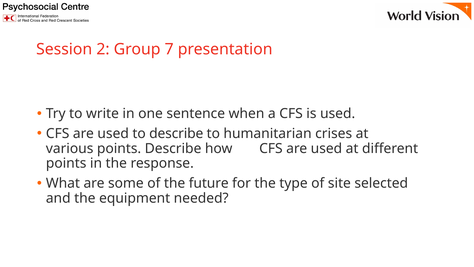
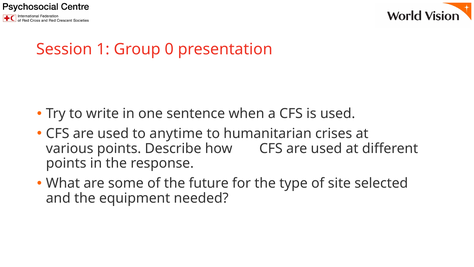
2: 2 -> 1 (103, 49)
7: 7 -> 0 (169, 49)
to describe: describe -> anytime (176, 133)
